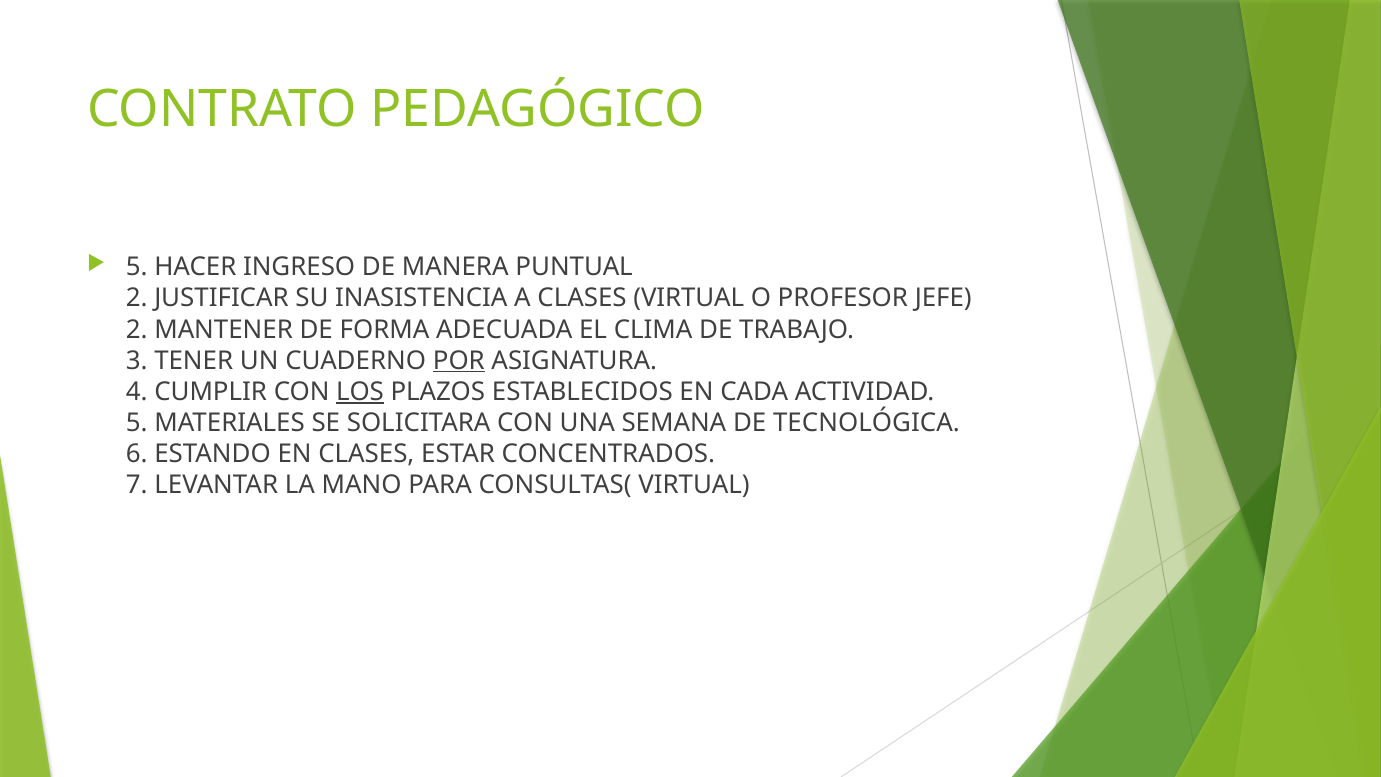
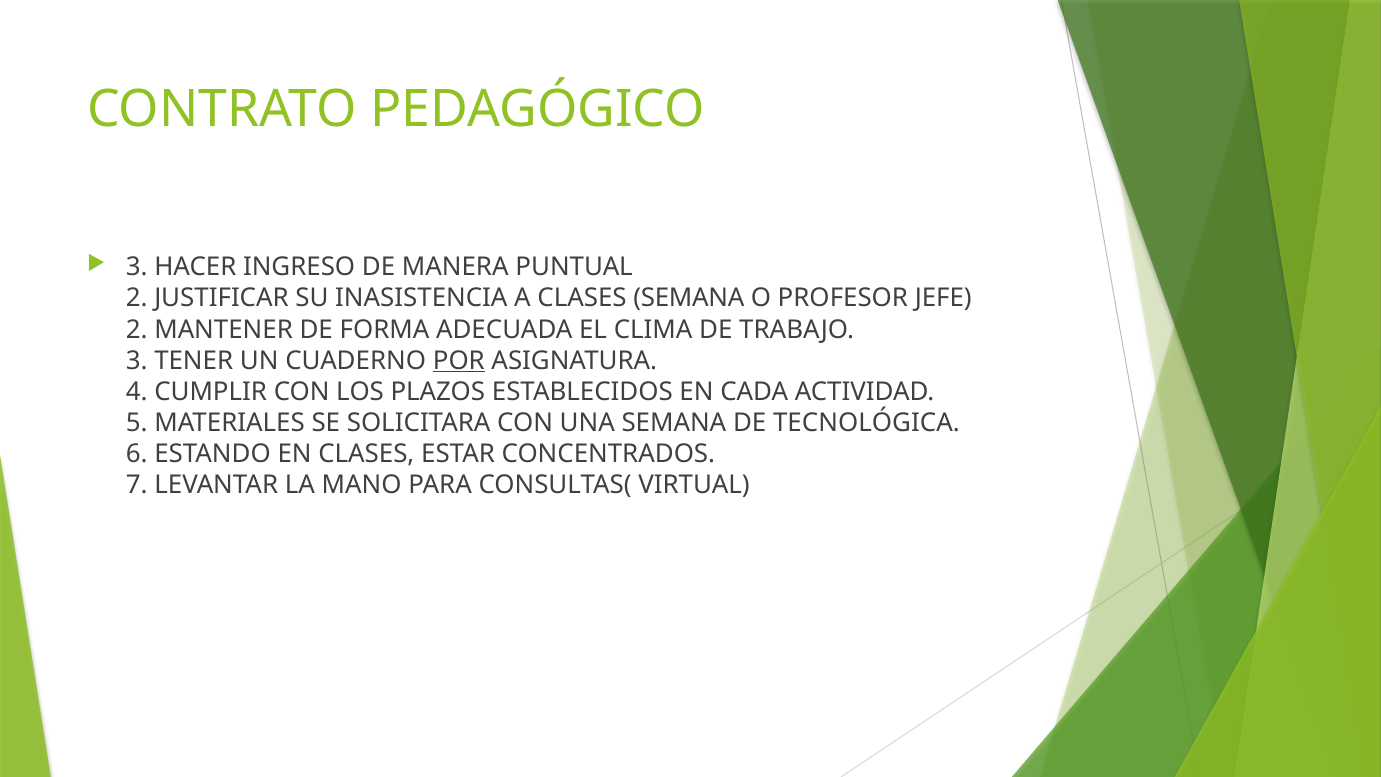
5: 5 -> 3 (137, 267)
CLASES VIRTUAL: VIRTUAL -> SEMANA (689, 298)
LOS underline: present -> none (360, 392)
